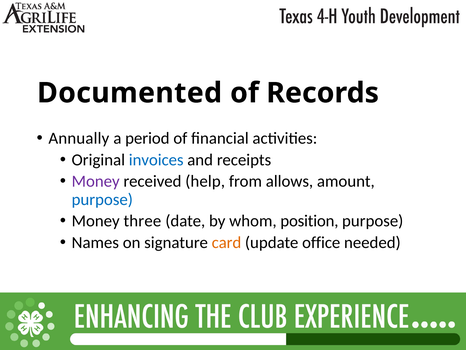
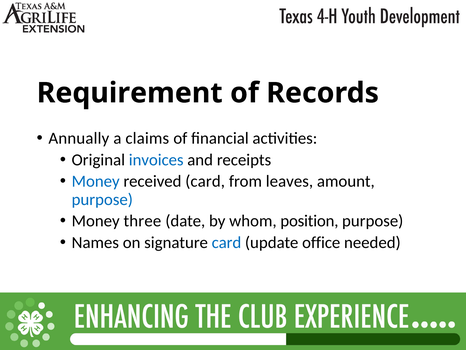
Documented: Documented -> Requirement (130, 93)
period: period -> claims (147, 138)
Money colour: purple -> blue (96, 181)
received help: help -> card (205, 181)
allows: allows -> leaves (289, 181)
card colour: orange -> blue (226, 242)
